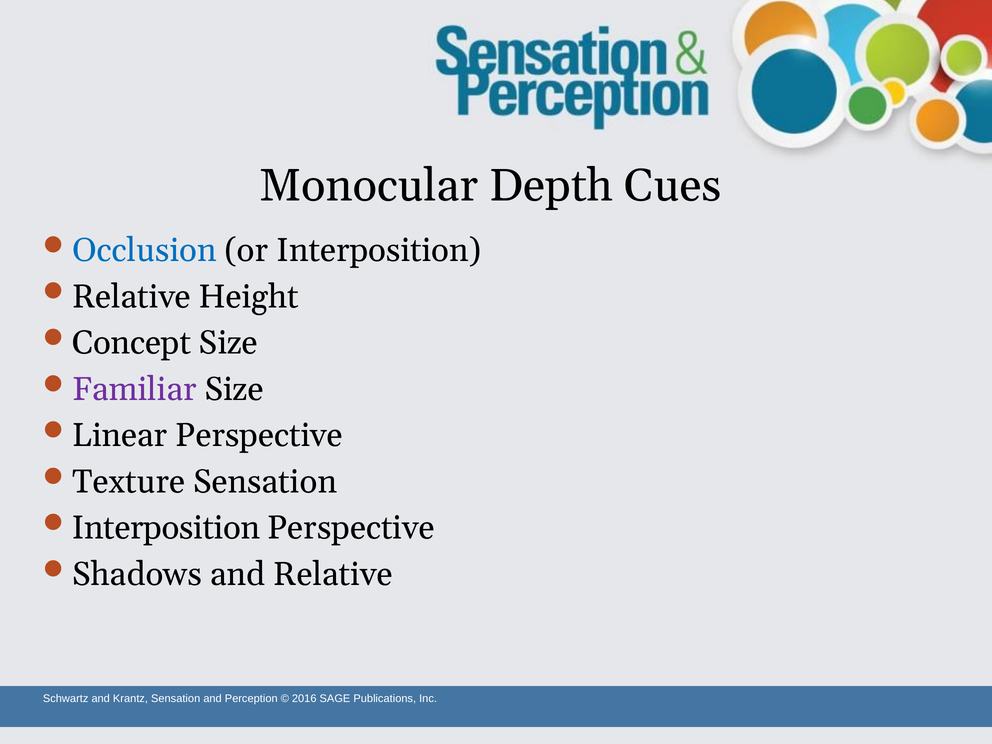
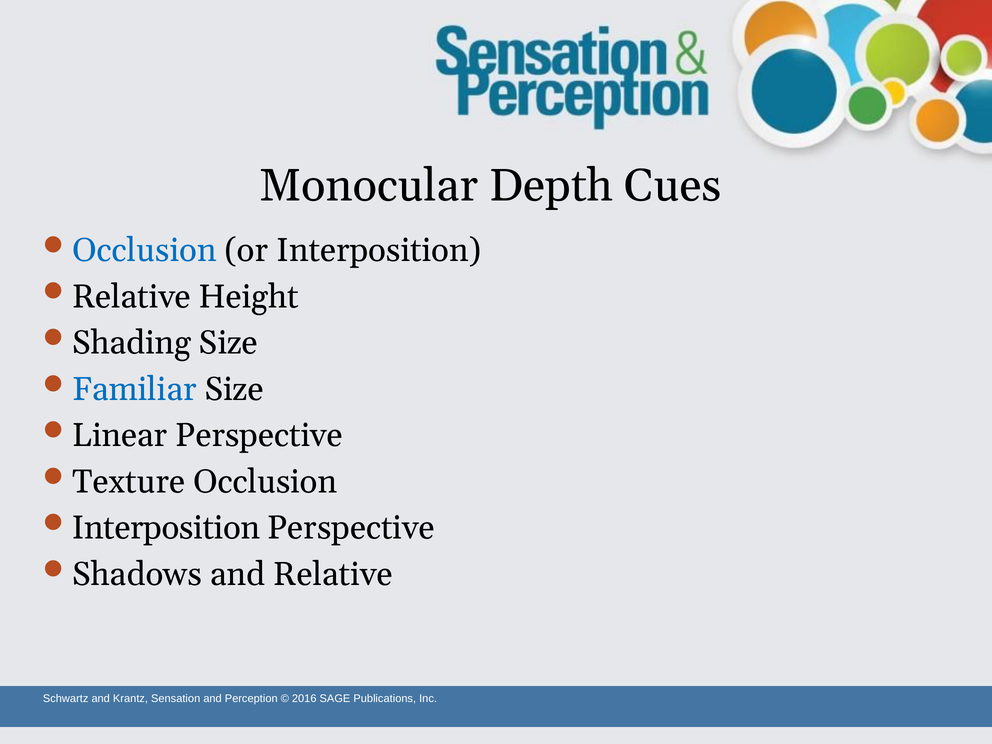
Concept: Concept -> Shading (132, 343)
Familiar colour: purple -> blue (134, 389)
Texture Sensation: Sensation -> Occlusion (265, 482)
